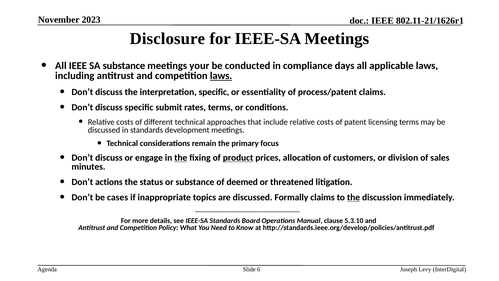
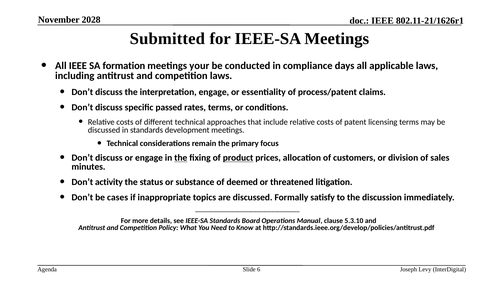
2023: 2023 -> 2028 (91, 20)
Disclosure: Disclosure -> Submitted (167, 39)
SA substance: substance -> formation (124, 66)
laws underline: present -> none (221, 76)
interpretation specific: specific -> engage (214, 92)
submit: submit -> passed (169, 107)
actions: actions -> activity (109, 182)
Formally claims: claims -> satisfy (323, 197)
the underline: present -> none (354, 197)
